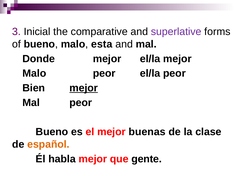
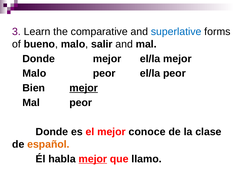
Inicial: Inicial -> Learn (37, 32)
superlative colour: purple -> blue (176, 32)
esta: esta -> salir (102, 44)
Bueno: Bueno -> Donde (52, 132)
buenas: buenas -> conoce (147, 132)
mejor underline: none -> present (93, 159)
gente: gente -> llamo (147, 159)
